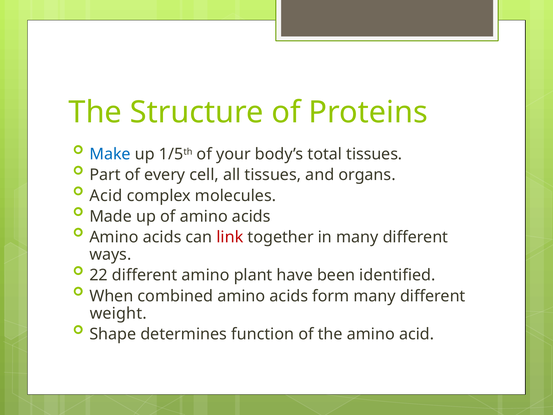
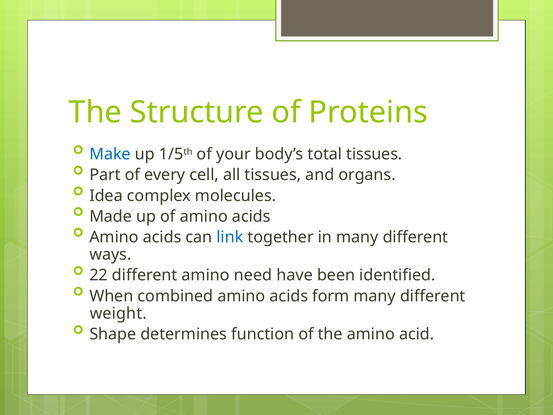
Acid: Acid -> Idea (106, 196)
link colour: red -> blue (230, 237)
plant: plant -> need (253, 275)
